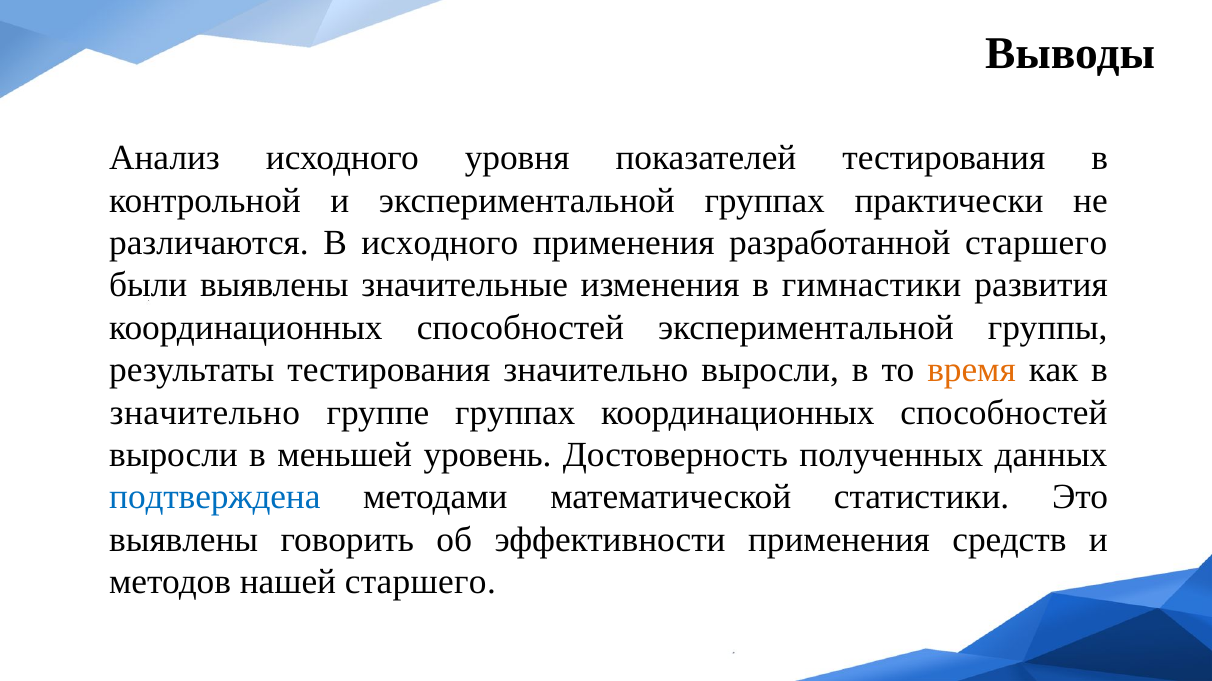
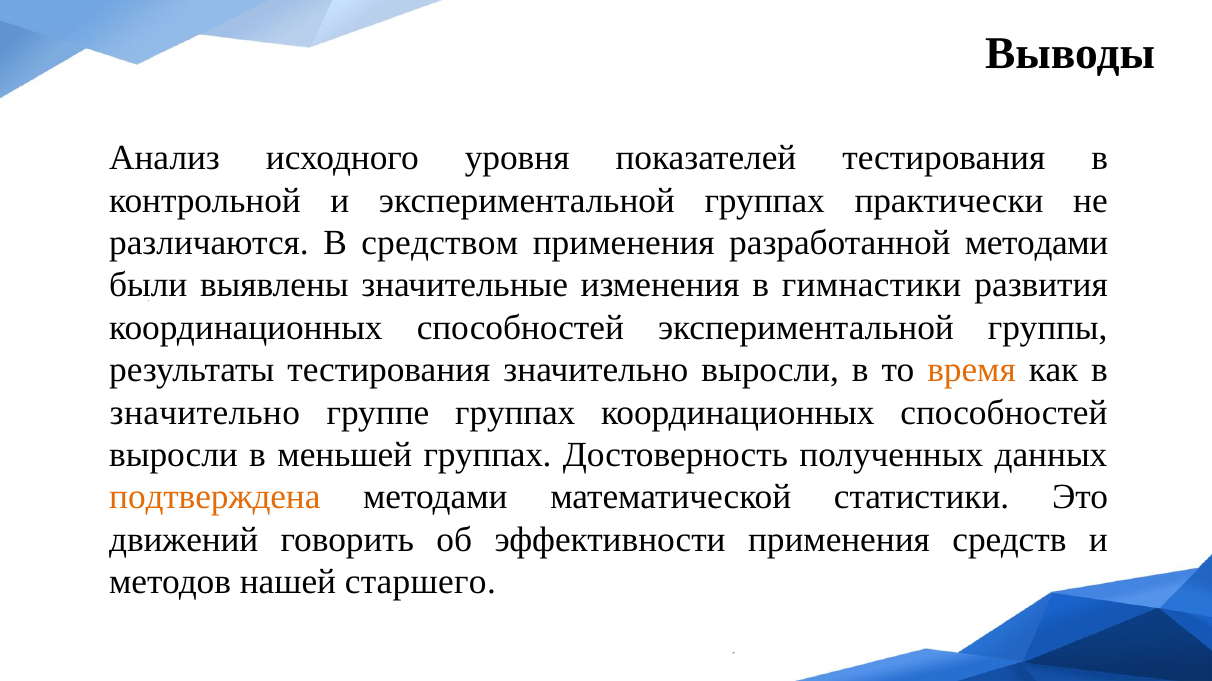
В исходного: исходного -> средством (440, 243)
разработанной старшего: старшего -> методами (1037, 243)
меньшей уровень: уровень -> группах (488, 455)
подтверждена colour: blue -> orange (215, 498)
выявлены: выявлены -> движений (184, 540)
